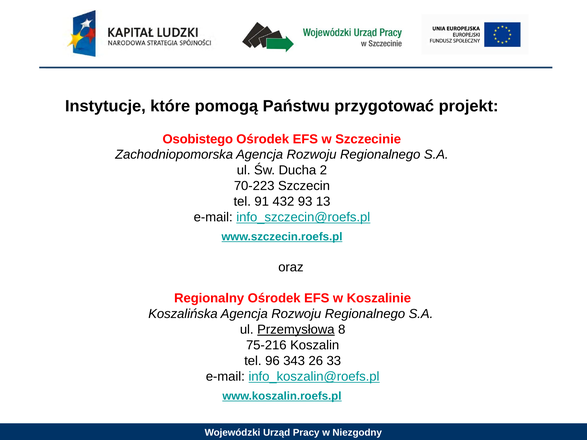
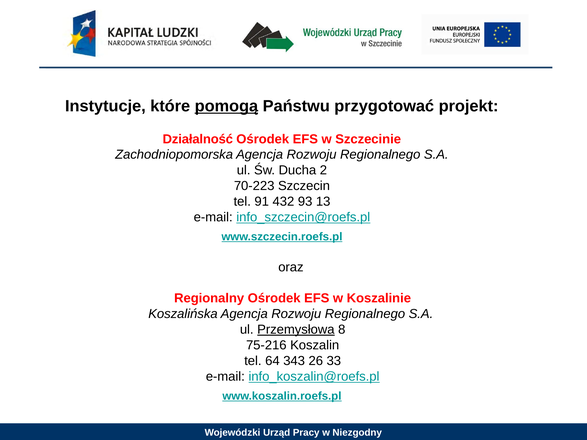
pomogą underline: none -> present (226, 106)
Osobistego: Osobistego -> Działalność (198, 139)
96: 96 -> 64 (272, 361)
